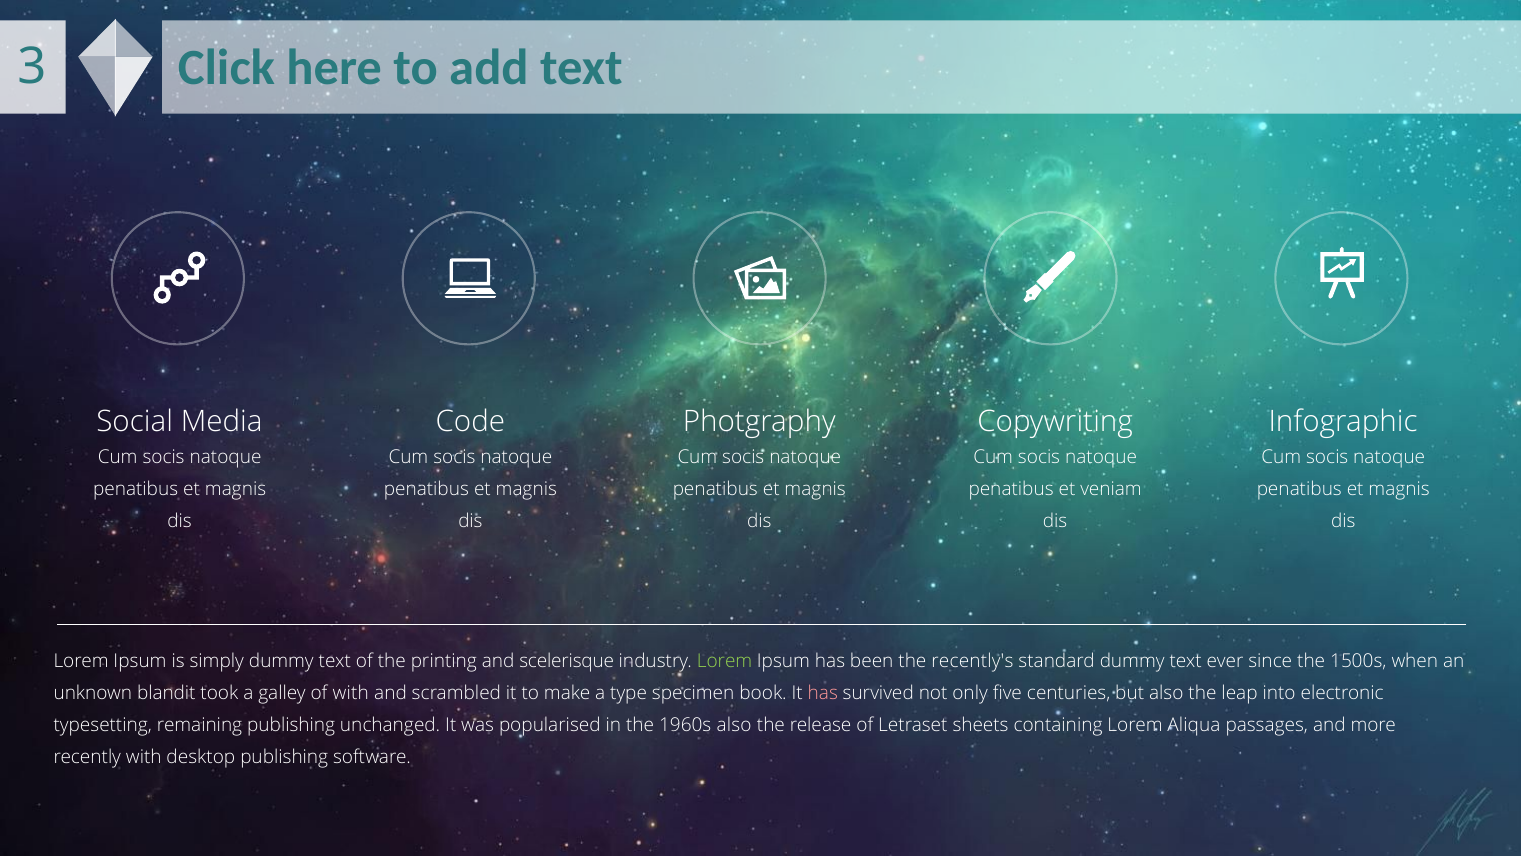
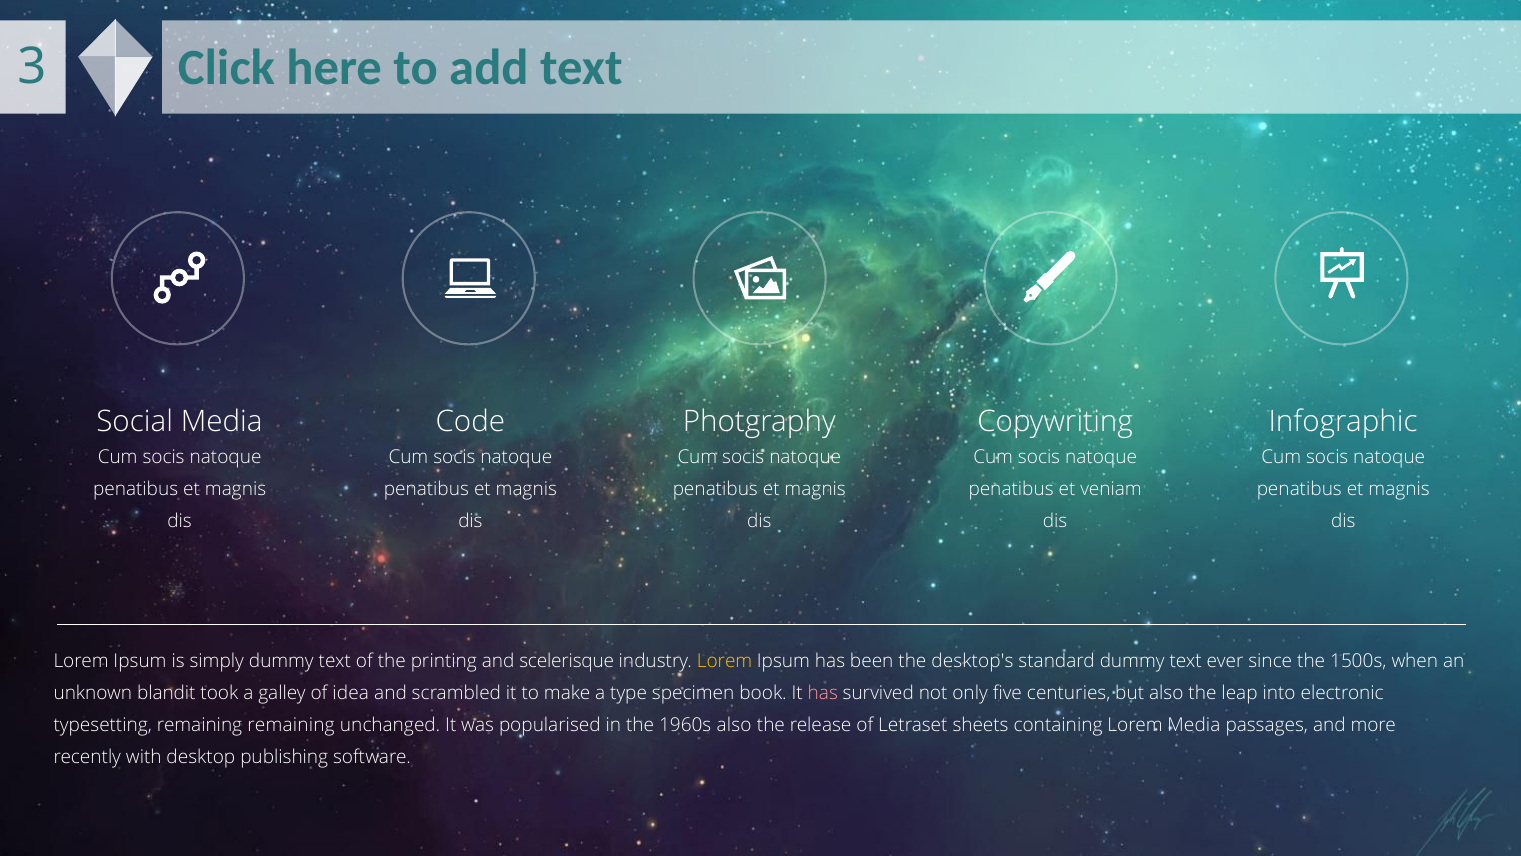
Lorem colour: light green -> yellow (725, 661)
recently's: recently's -> desktop's (972, 661)
of with: with -> idea (351, 693)
remaining publishing: publishing -> remaining (291, 725)
Lorem Aliqua: Aliqua -> Media (1194, 725)
